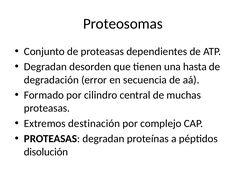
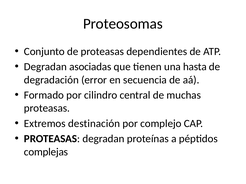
desorden: desorden -> asociadas (90, 67)
disolución: disolución -> complejas (46, 152)
